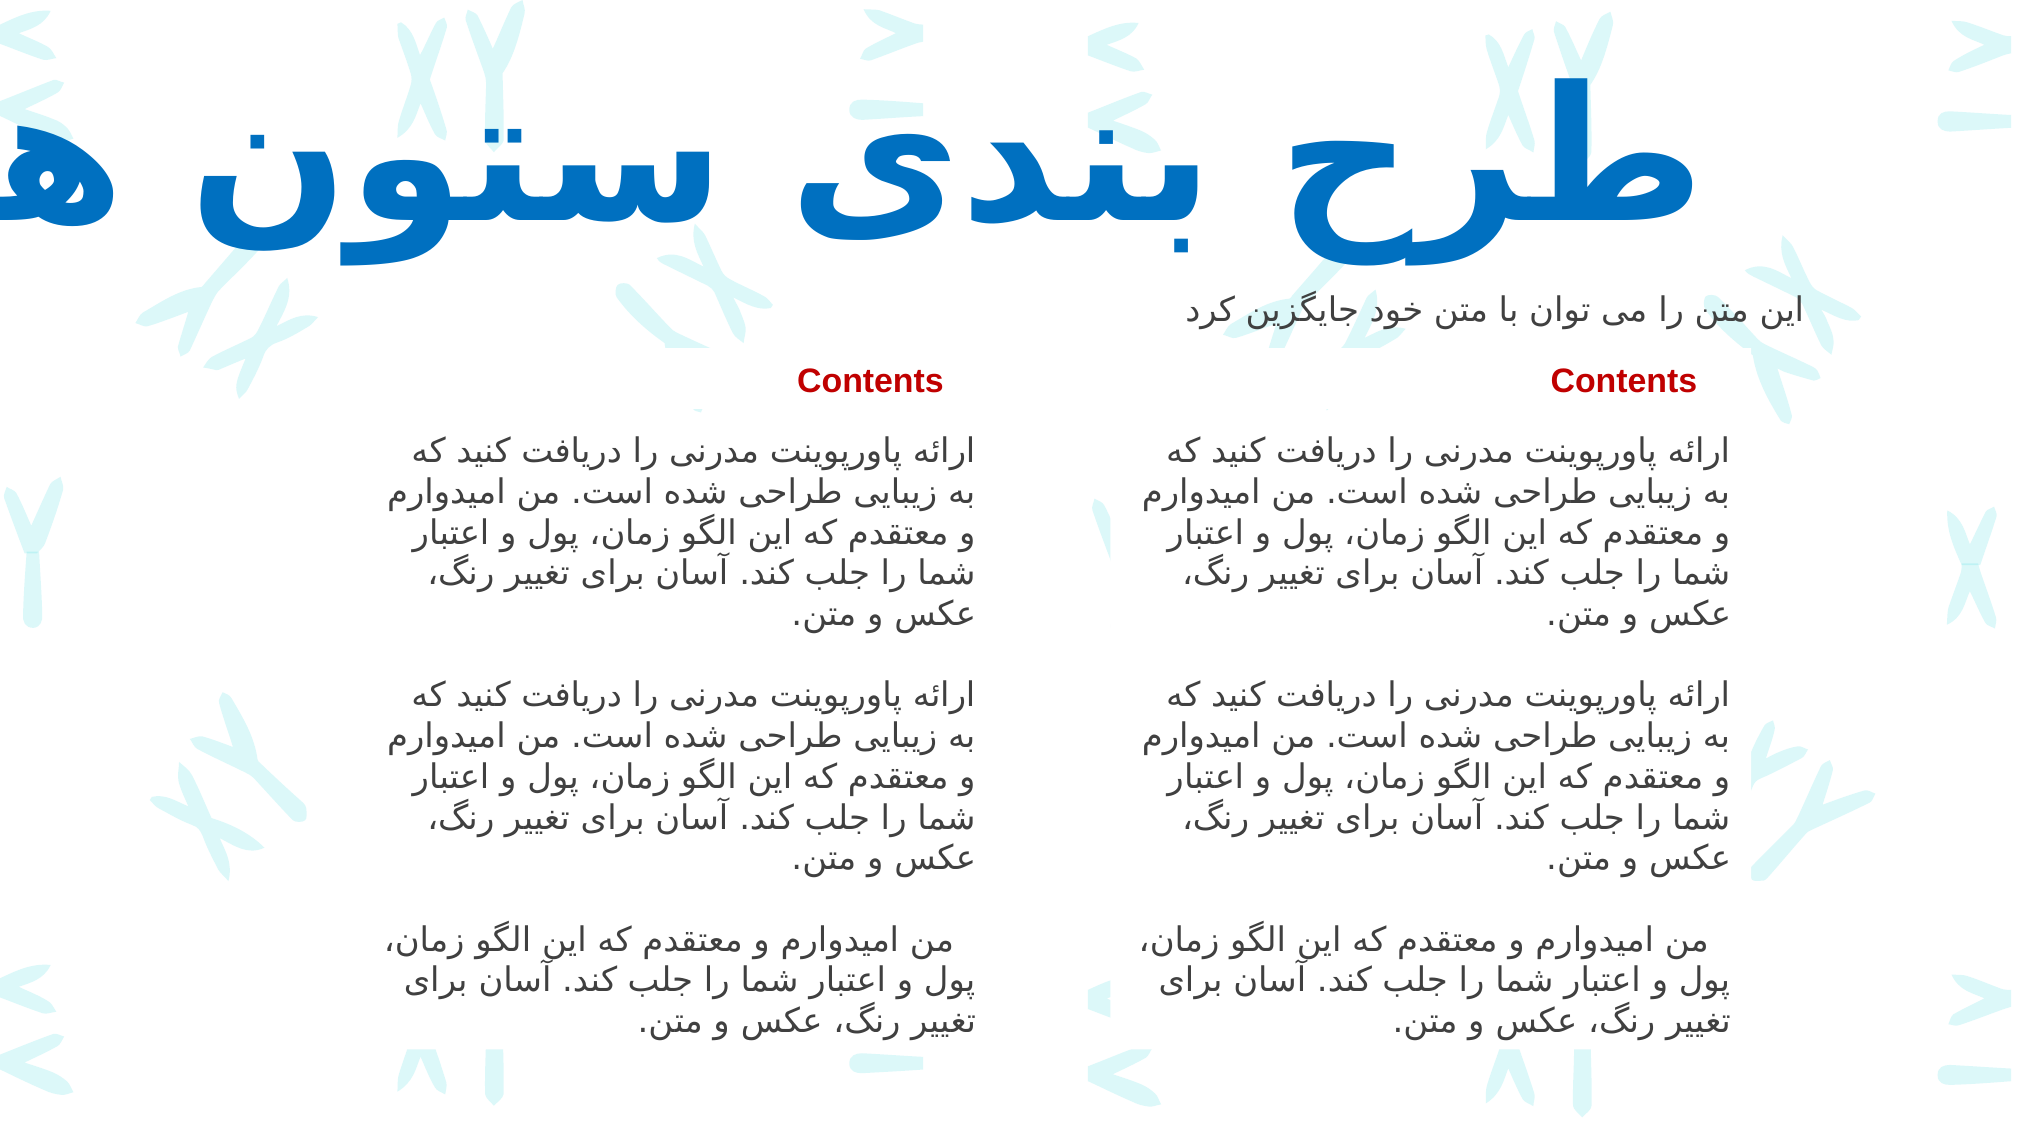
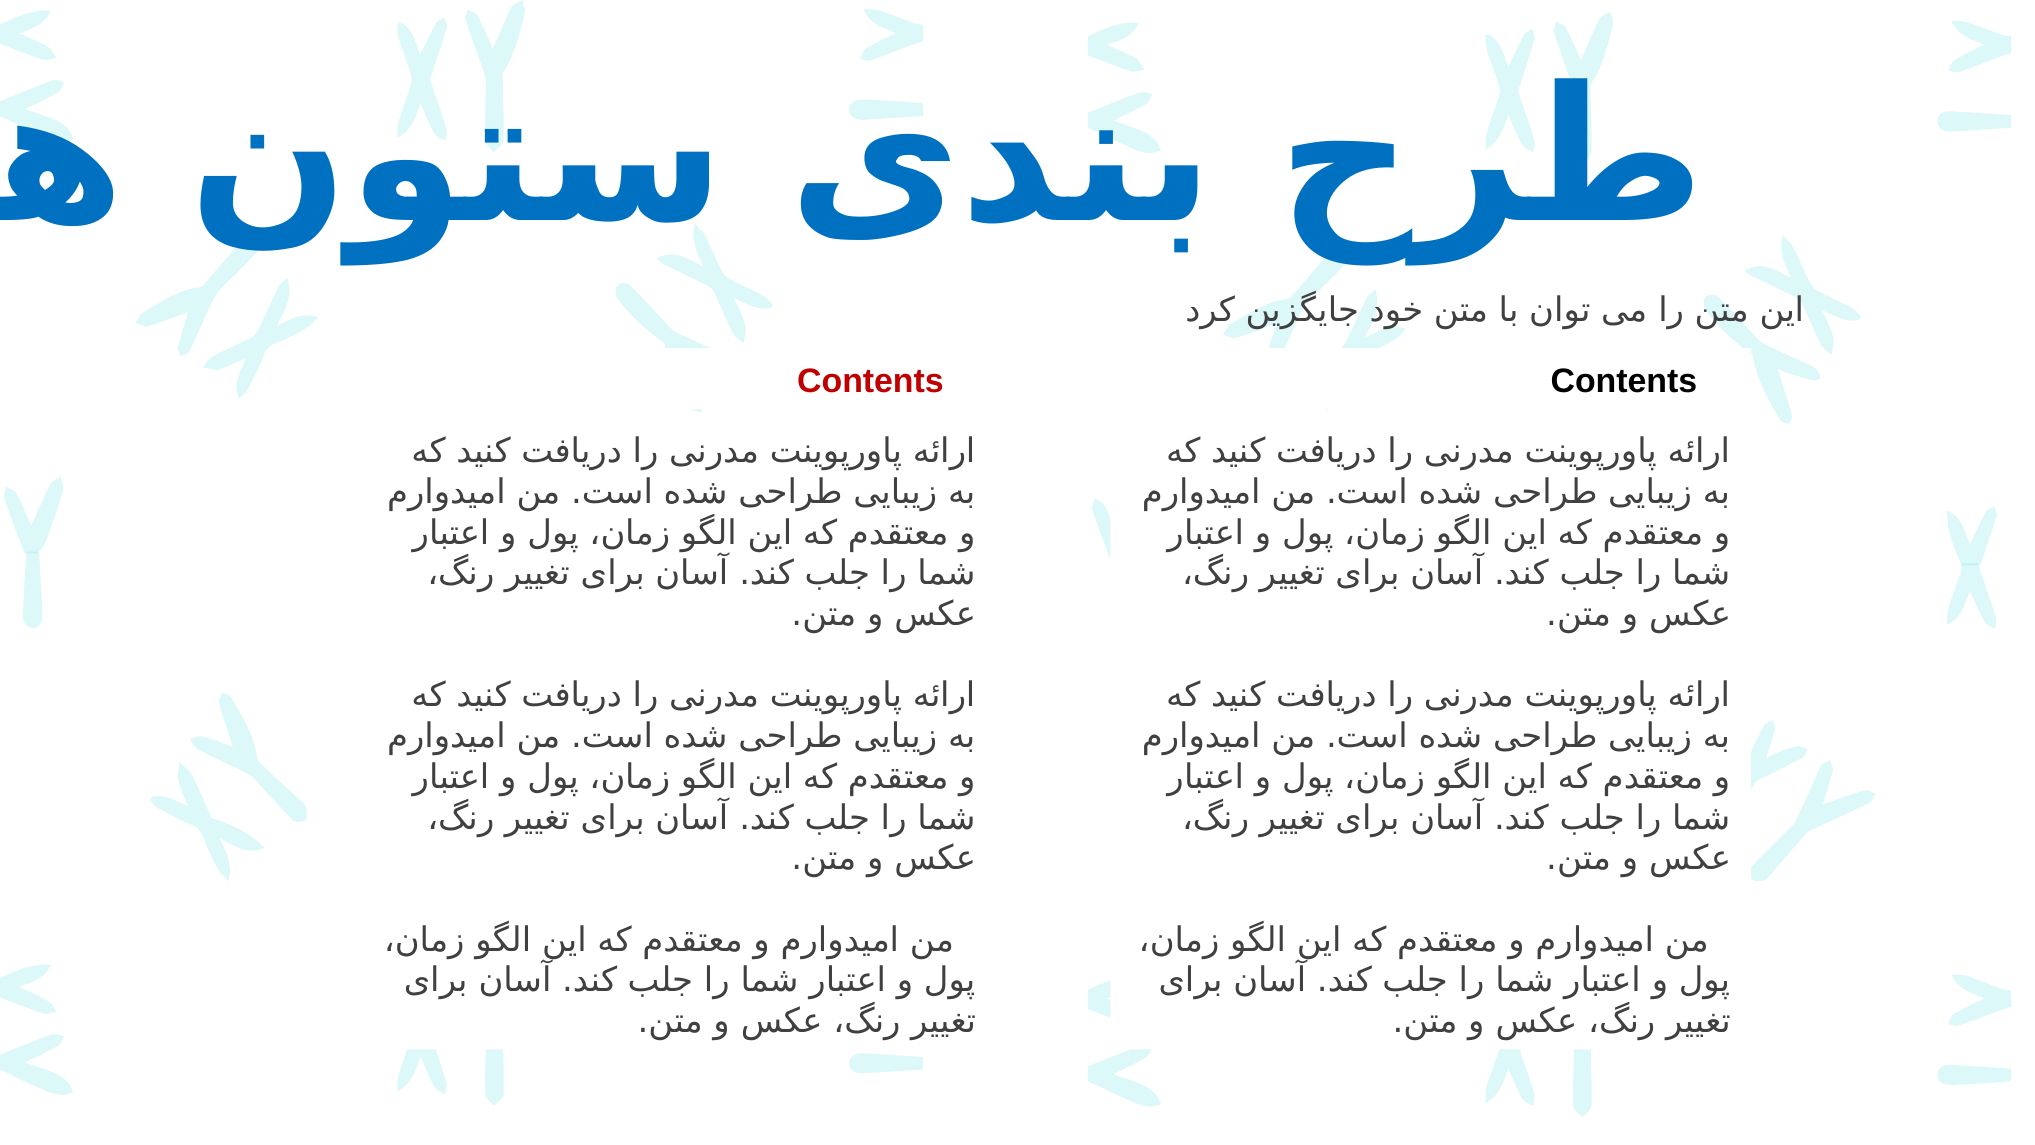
Contents colour: red -> black (1624, 381)
